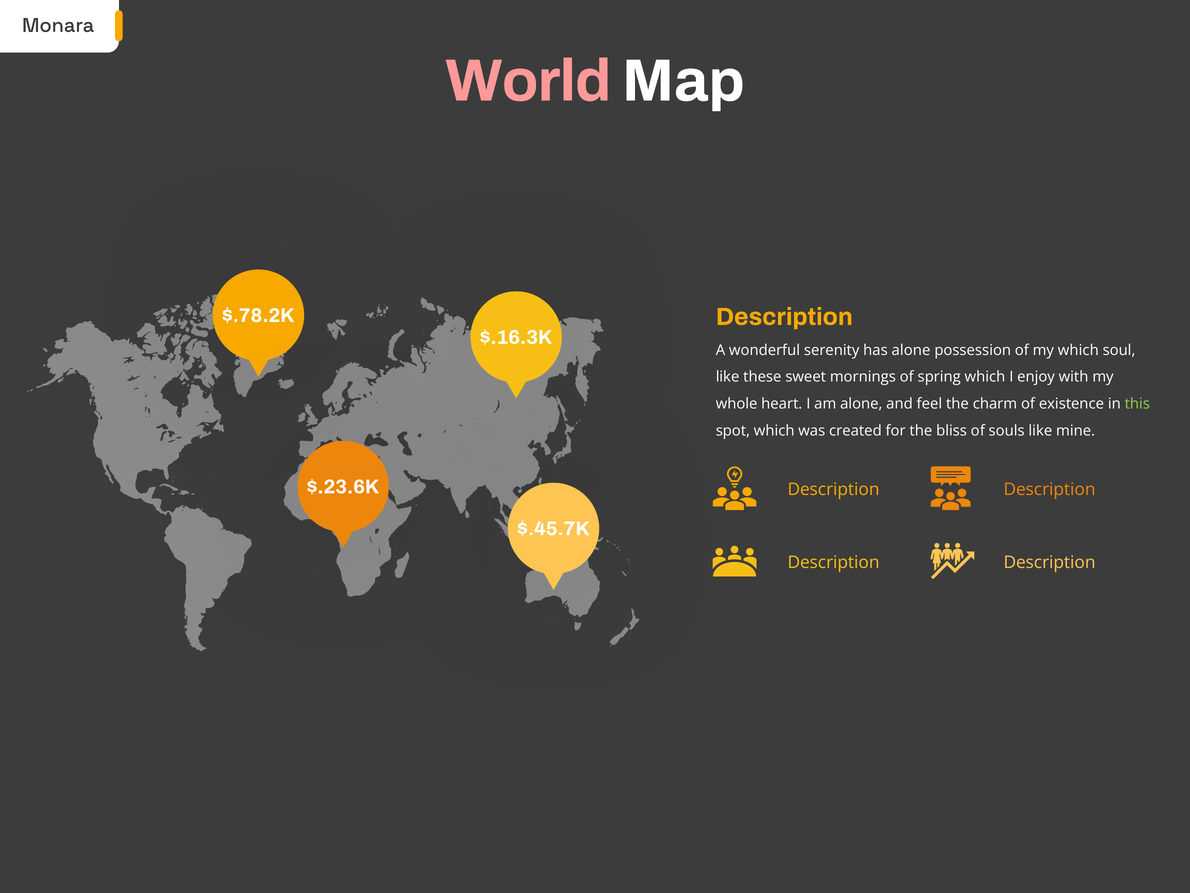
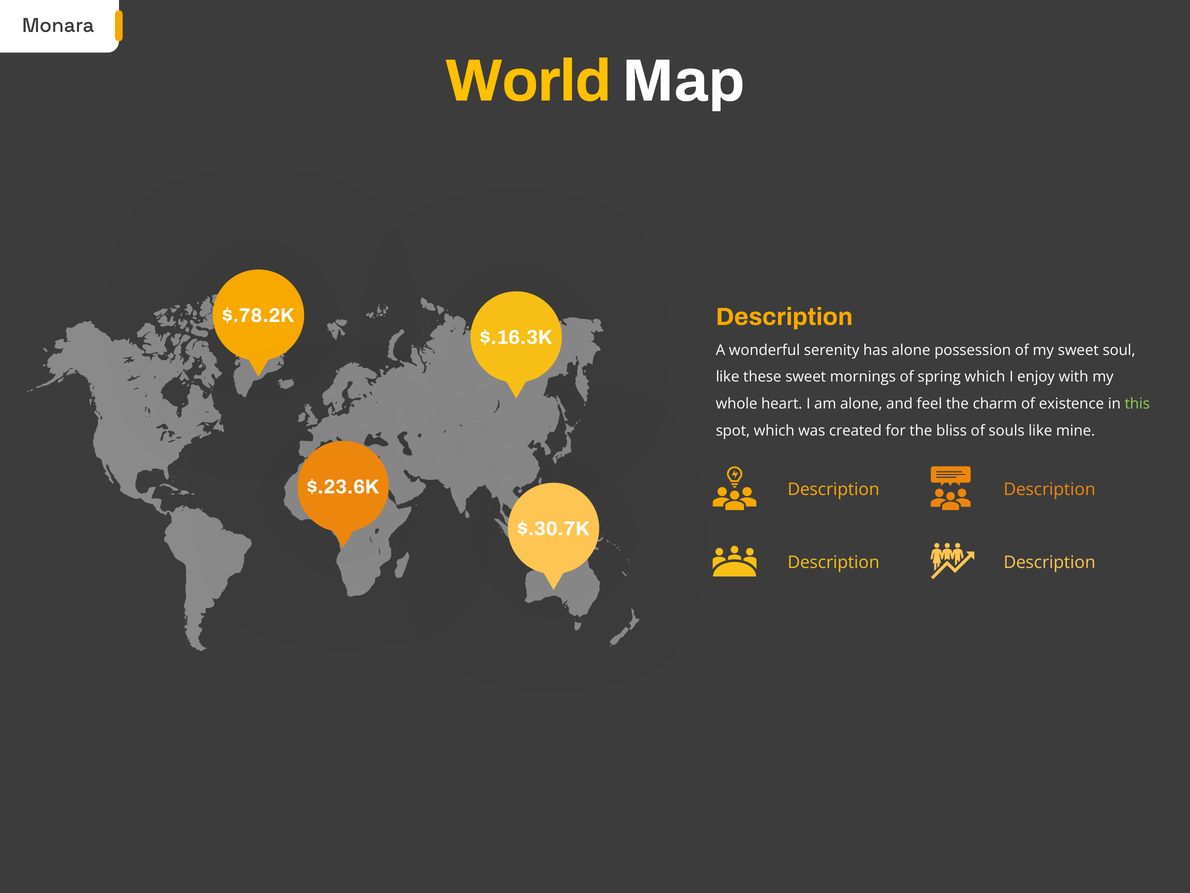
World colour: pink -> yellow (528, 81)
my which: which -> sweet (1078, 350)
$.45.7K: $.45.7K -> $.30.7K (553, 528)
